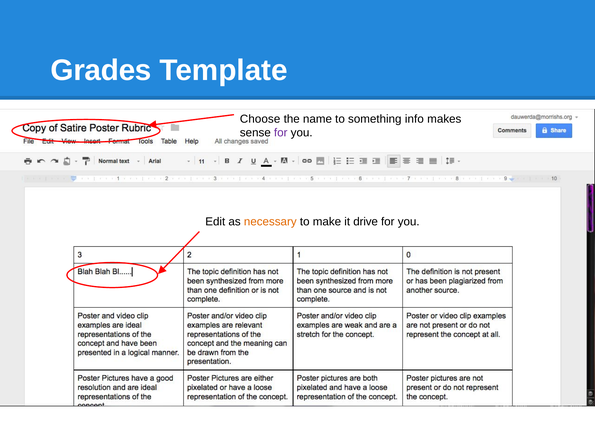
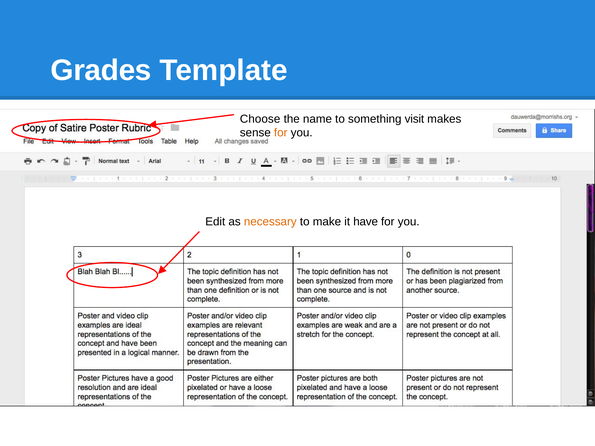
info: info -> visit (414, 119)
for colour: purple -> orange (281, 133)
drive: drive -> have (366, 222)
